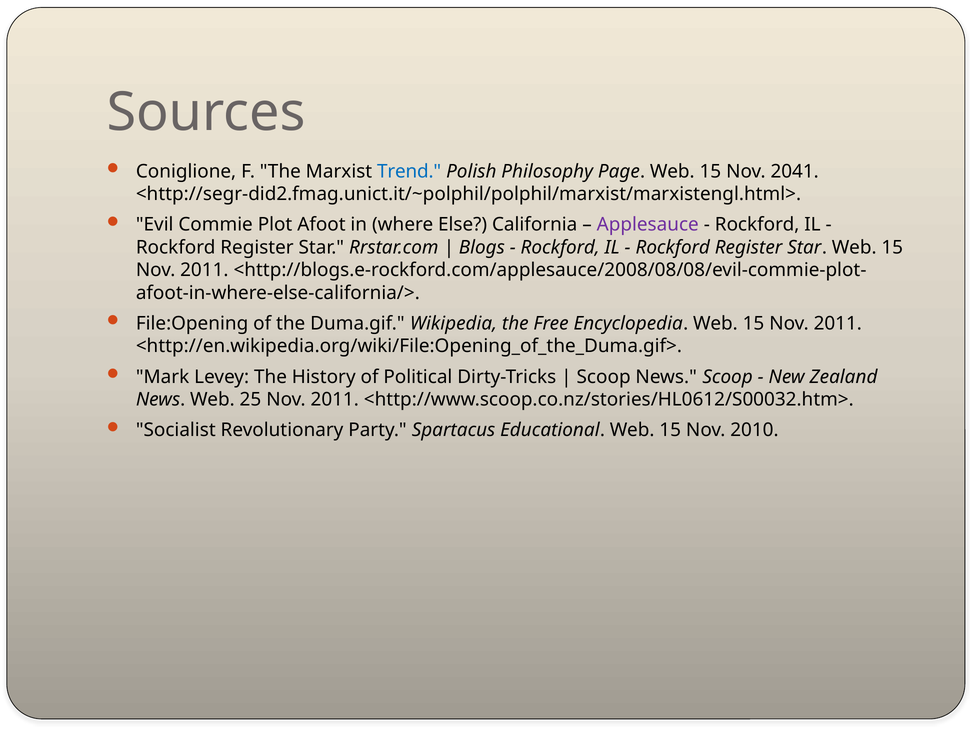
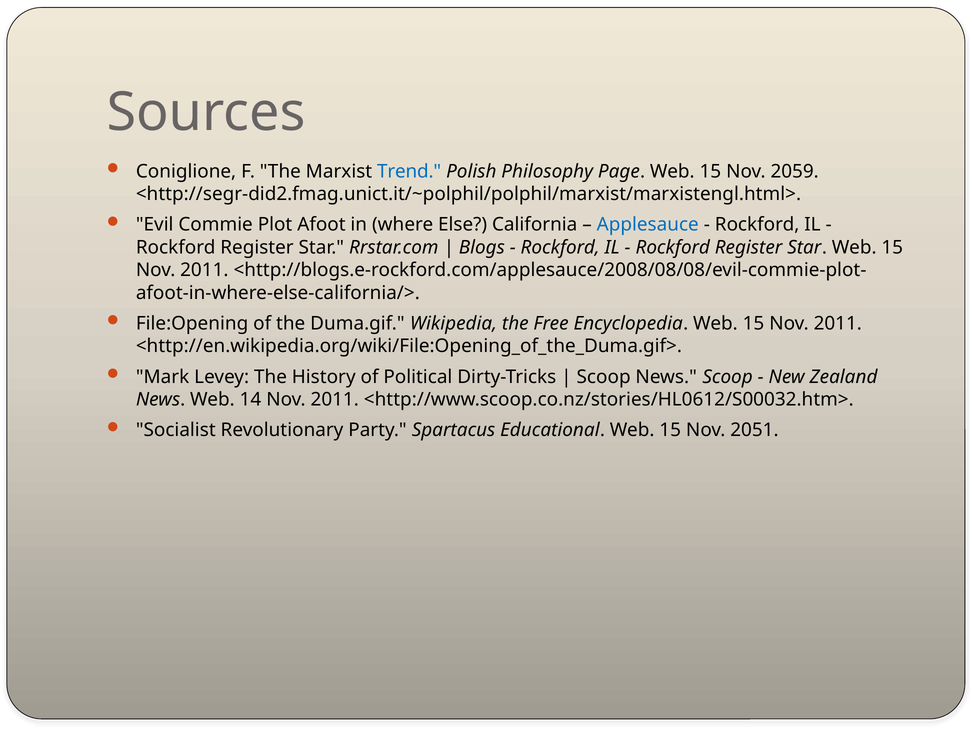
2041: 2041 -> 2059 (795, 171)
Applesauce colour: purple -> blue (648, 225)
25: 25 -> 14 (250, 400)
2010: 2010 -> 2051 (754, 430)
